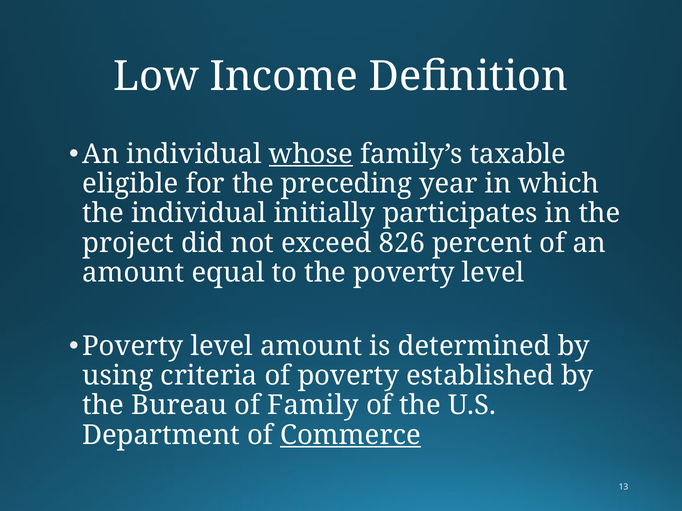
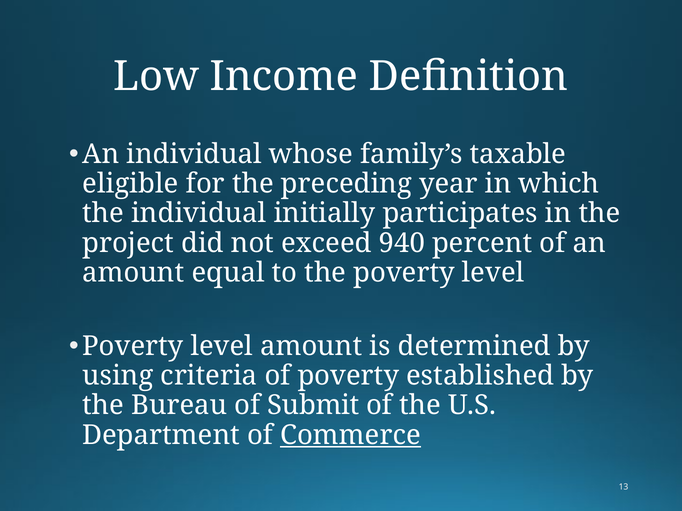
whose underline: present -> none (311, 154)
826: 826 -> 940 (402, 243)
Family: Family -> Submit (313, 406)
